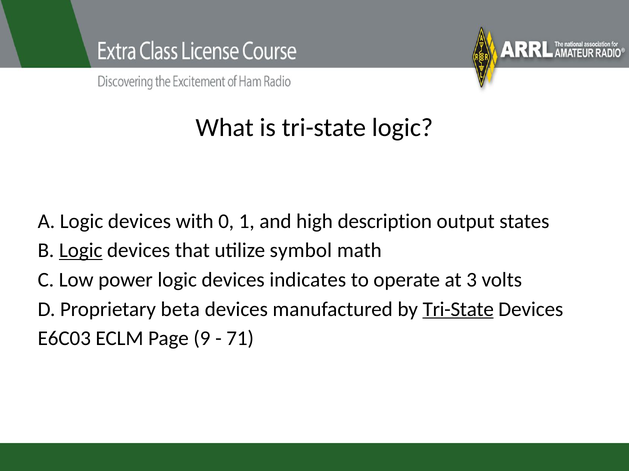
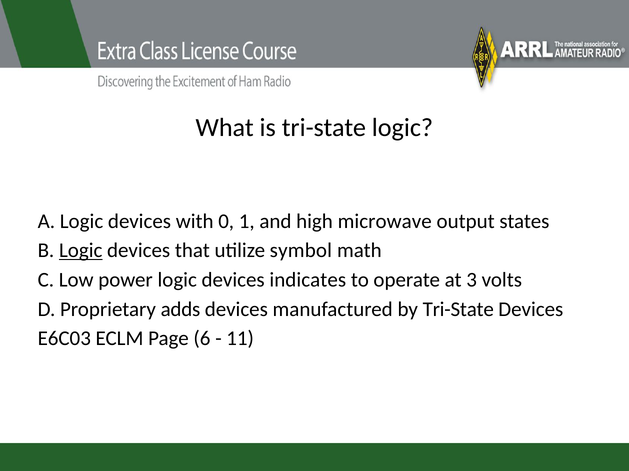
description: description -> microwave (385, 222)
beta: beta -> adds (180, 310)
Tri-State underline: present -> none (458, 310)
9: 9 -> 6 (202, 339)
71: 71 -> 11 (240, 339)
